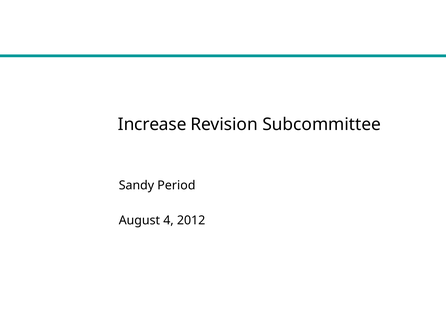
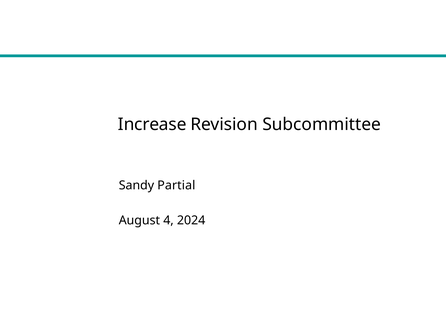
Period: Period -> Partial (176, 185)
2012: 2012 -> 2024 (191, 220)
